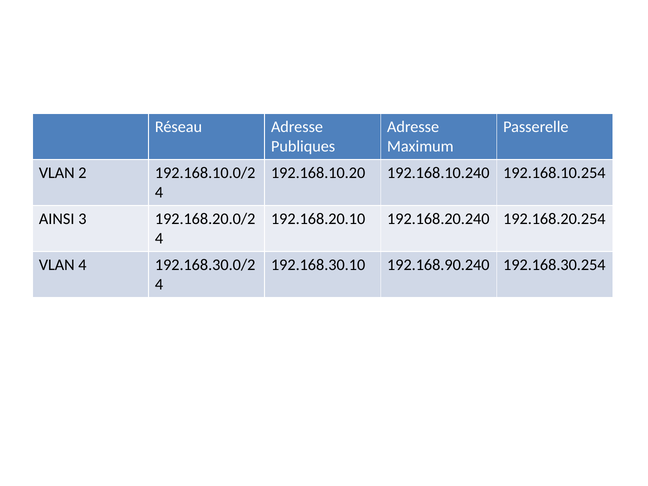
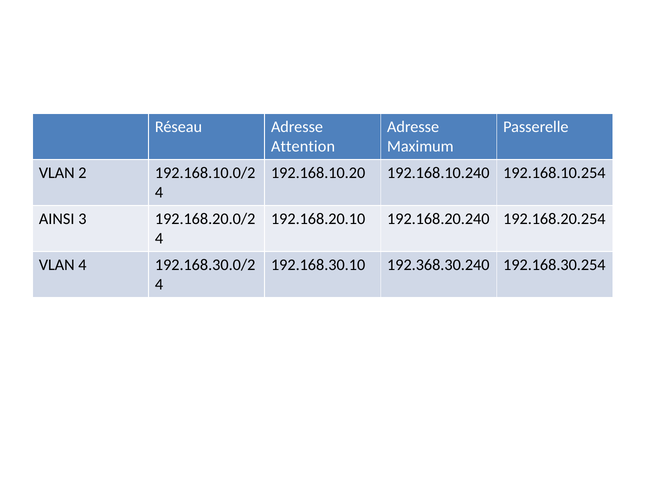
Publiques: Publiques -> Attention (303, 147)
192.168.90.240: 192.168.90.240 -> 192.368.30.240 (438, 265)
